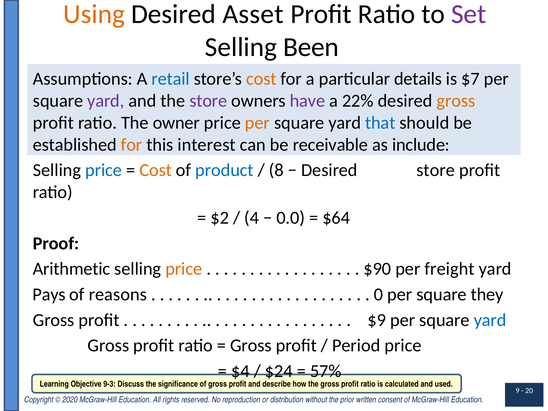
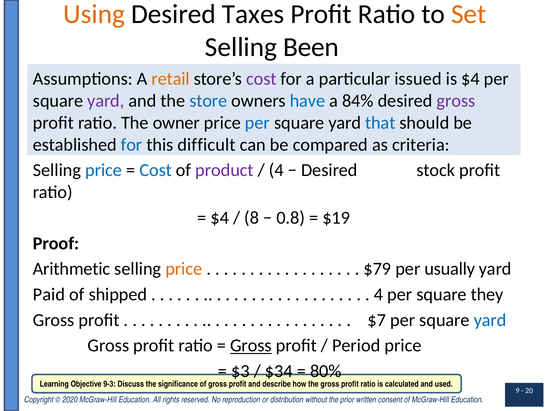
Asset: Asset -> Taxes (253, 14)
Set colour: purple -> orange (469, 14)
retail colour: blue -> orange (171, 79)
cost colour: orange -> purple (261, 79)
details: details -> issued (418, 79)
is $7: $7 -> $4 (471, 79)
store colour: purple -> blue (208, 101)
have colour: purple -> blue (307, 101)
22%: 22% -> 84% (358, 101)
gross colour: orange -> purple (456, 101)
per colour: orange -> blue (257, 123)
for colour: orange -> blue (132, 145)
interest: interest -> difficult (207, 145)
receivable: receivable -> compared (330, 145)
include: include -> criteria (421, 145)
Cost colour: orange -> blue (156, 170)
product colour: blue -> purple (225, 170)
8: 8 -> 4 (276, 170)
Desired store: store -> stock (436, 170)
$2: $2 -> $4 (220, 218)
4: 4 -> 8 (252, 218)
0.0: 0.0 -> 0.8 (291, 218)
$64: $64 -> $19 (336, 218)
$90: $90 -> $79 (377, 269)
freight: freight -> usually (450, 269)
Pays: Pays -> Paid (49, 294)
reasons: reasons -> shipped (118, 294)
0: 0 -> 4 (378, 294)
$9: $9 -> $7 (377, 320)
Gross underline: none -> present (251, 346)
$4: $4 -> $3 (240, 371)
$24: $24 -> $34 (279, 371)
57%: 57% -> 80% (326, 371)
